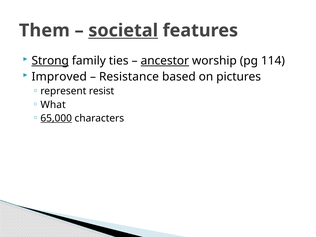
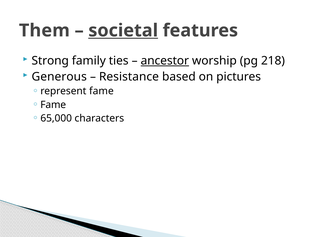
Strong underline: present -> none (50, 61)
114: 114 -> 218 (273, 61)
Improved: Improved -> Generous (59, 77)
represent resist: resist -> fame (101, 91)
What: What -> Fame (53, 105)
65,000 underline: present -> none (56, 118)
